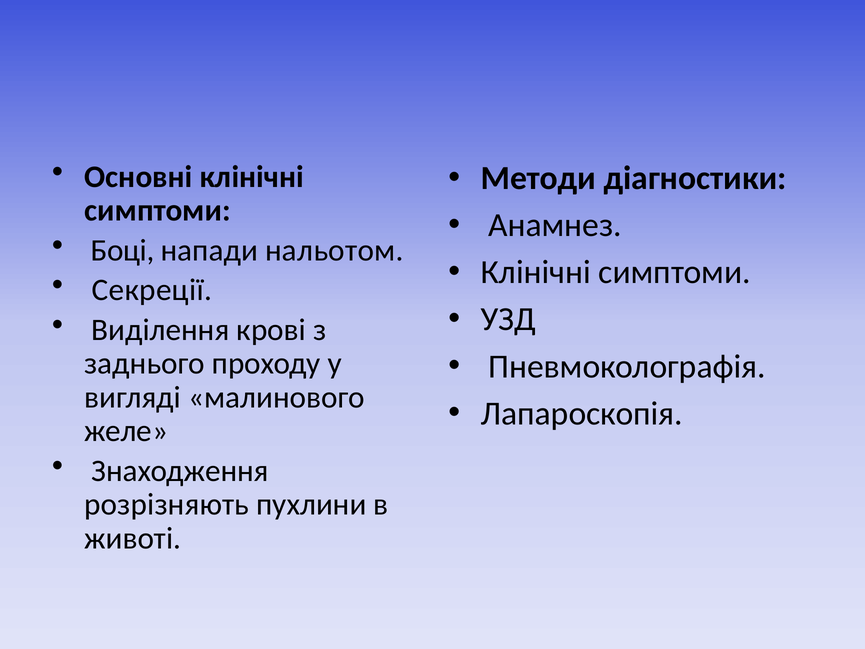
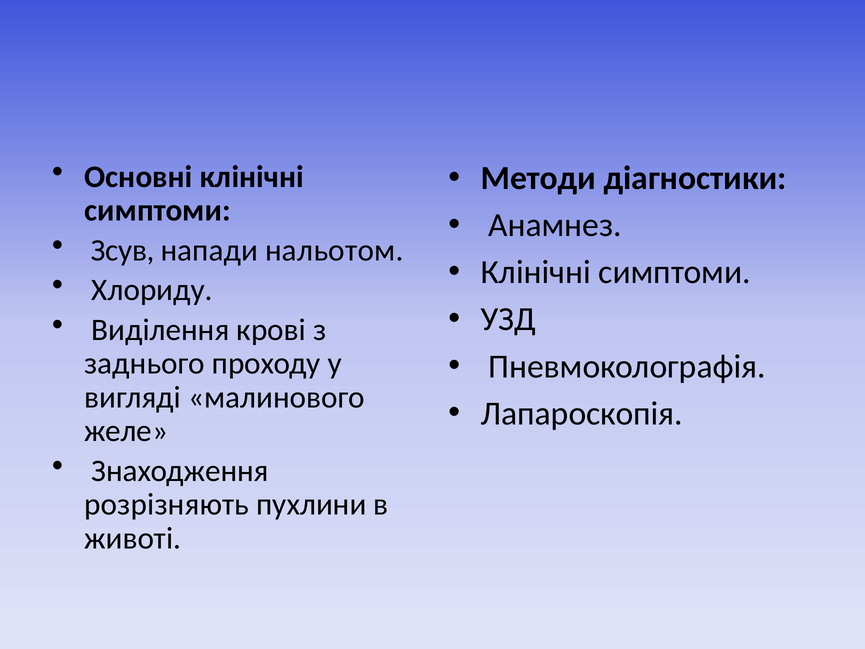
Боці: Боці -> Зсув (123, 250)
Секреції: Секреції -> Хлориду (152, 290)
